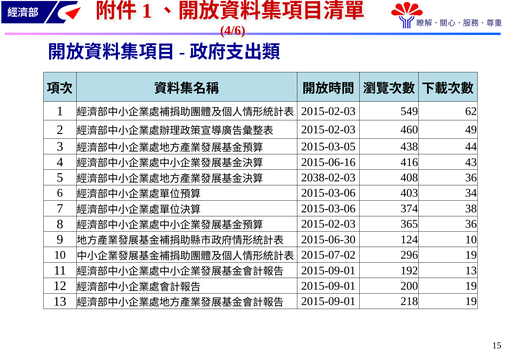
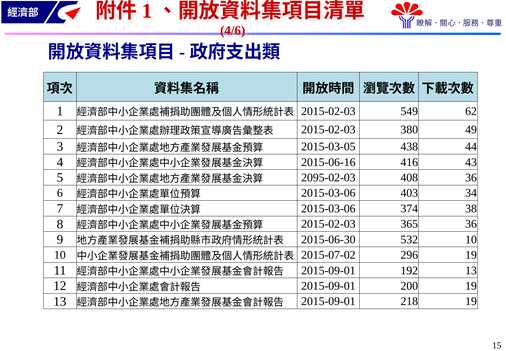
460: 460 -> 380 (409, 129)
2038-02-03: 2038-02-03 -> 2095-02-03 (328, 177)
124: 124 -> 532 (409, 239)
